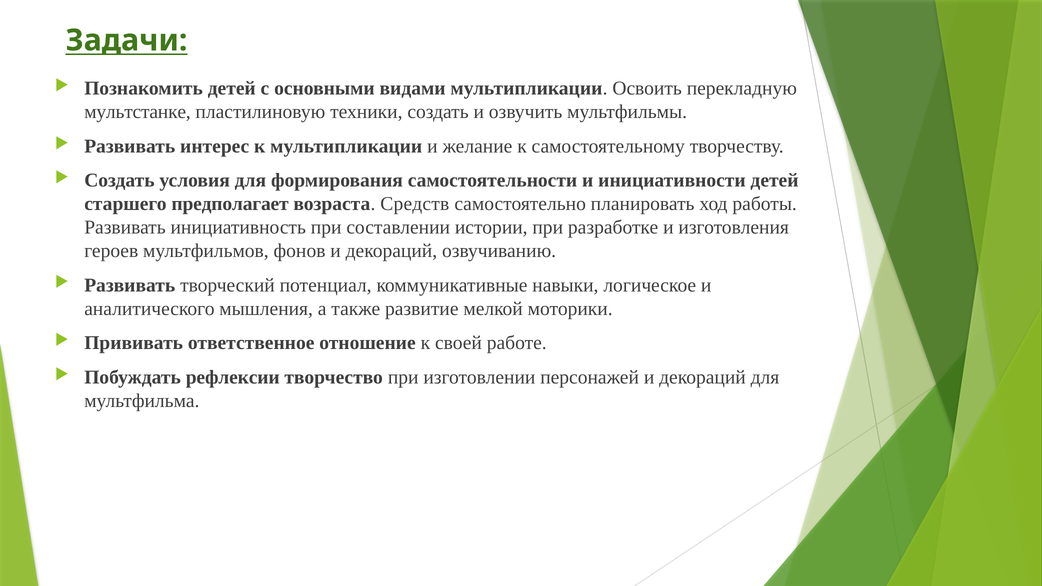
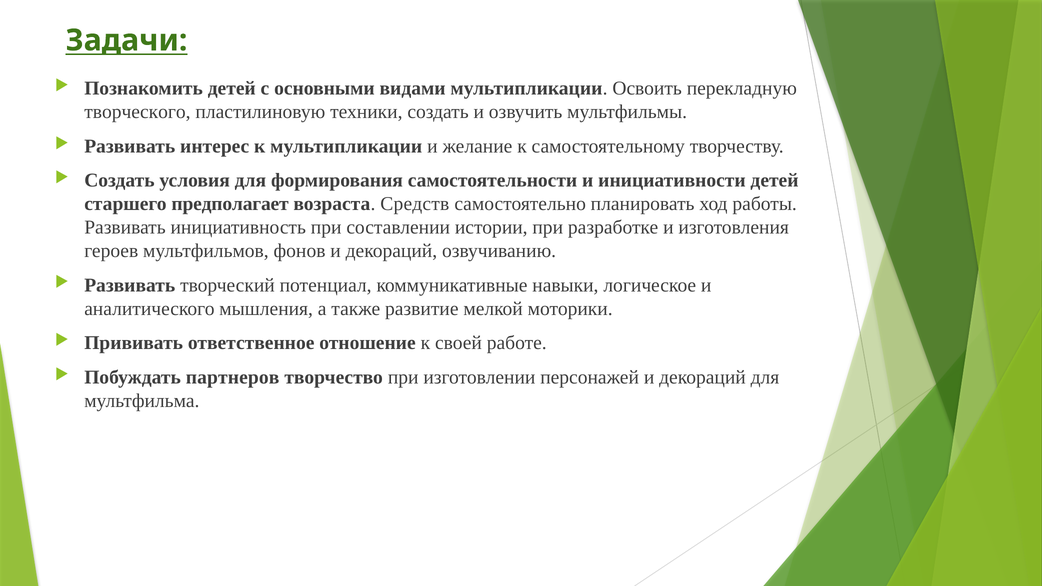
мультстанке: мультстанке -> творческого (137, 112)
рефлексии: рефлексии -> партнеров (233, 377)
